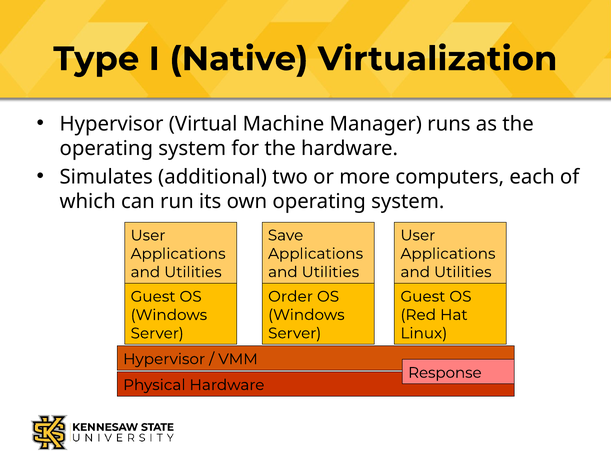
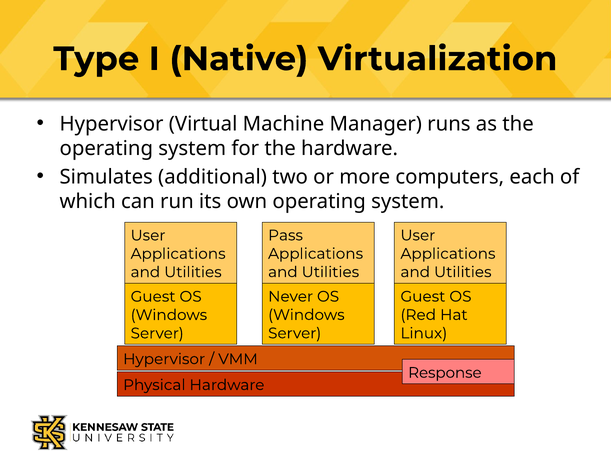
Save: Save -> Pass (285, 235)
Order: Order -> Never (291, 296)
